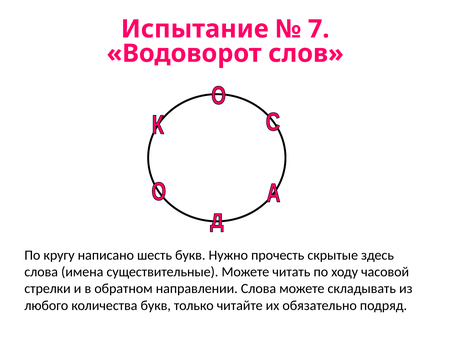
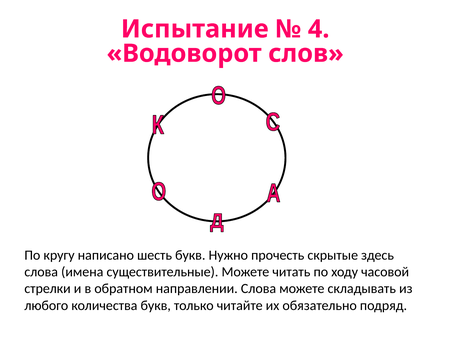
7: 7 -> 4 (319, 29)
